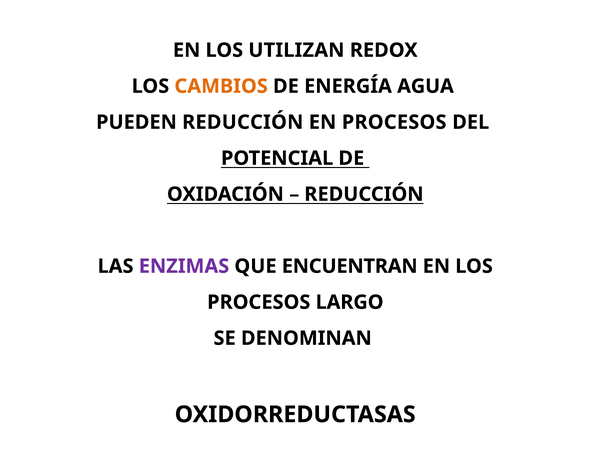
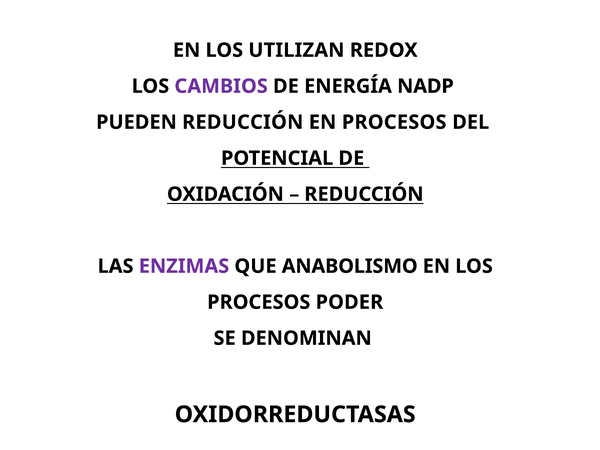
CAMBIOS colour: orange -> purple (221, 86)
AGUA: AGUA -> NADP (425, 86)
ENCUENTRAN: ENCUENTRAN -> ANABOLISMO (350, 266)
LARGO: LARGO -> PODER (349, 302)
